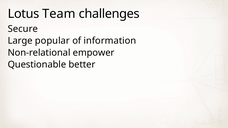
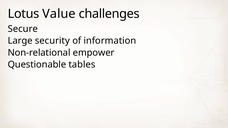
Team: Team -> Value (59, 14)
popular: popular -> security (52, 41)
better: better -> tables (82, 65)
